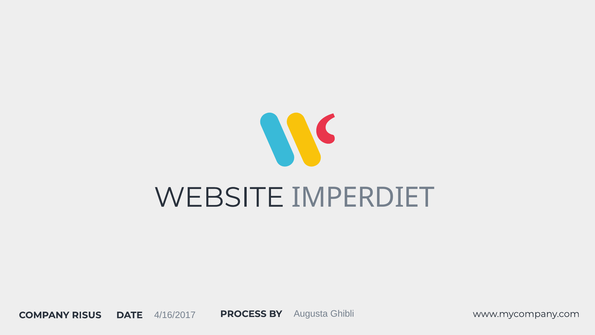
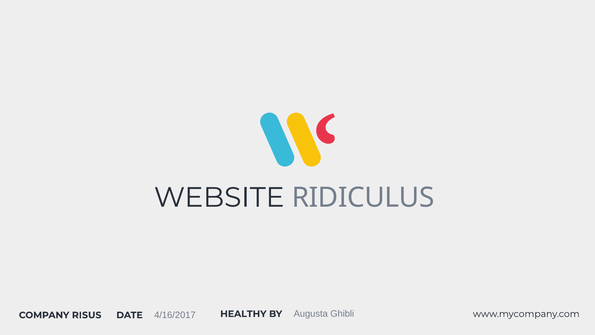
IMPERDIET: IMPERDIET -> RIDICULUS (363, 197)
PROCESS: PROCESS -> HEALTHY (243, 314)
